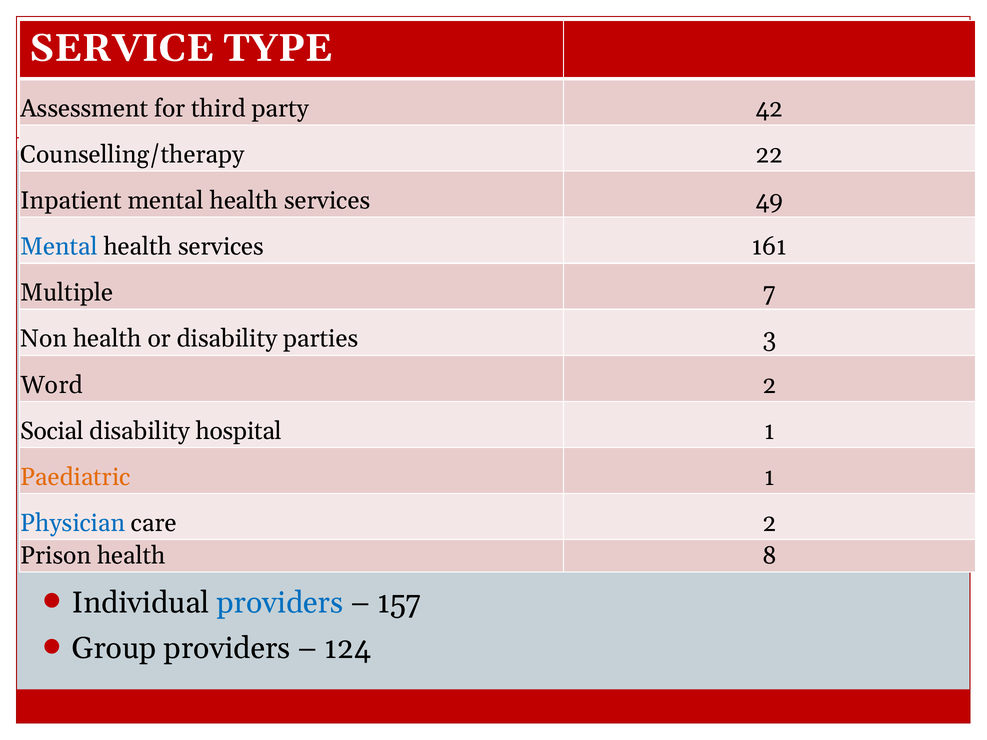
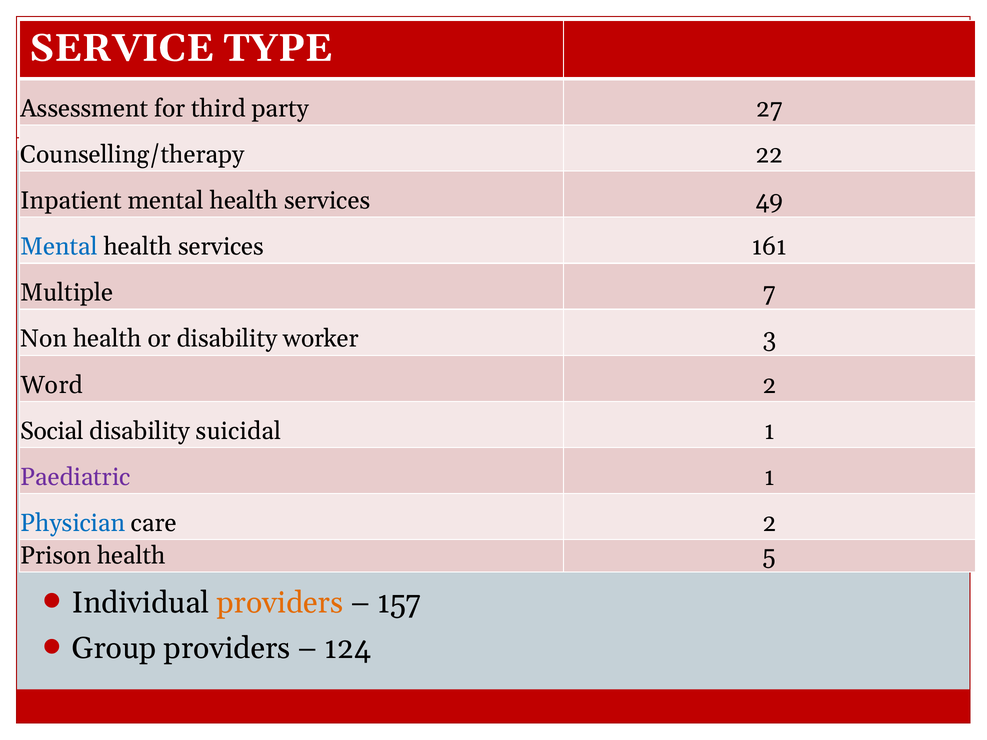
42: 42 -> 27 (769, 109)
parties: parties -> worker (321, 339)
hospital: hospital -> suicidal (239, 431)
Paediatric colour: orange -> purple (75, 477)
8: 8 -> 5 (769, 556)
providers colour: blue -> orange (280, 603)
